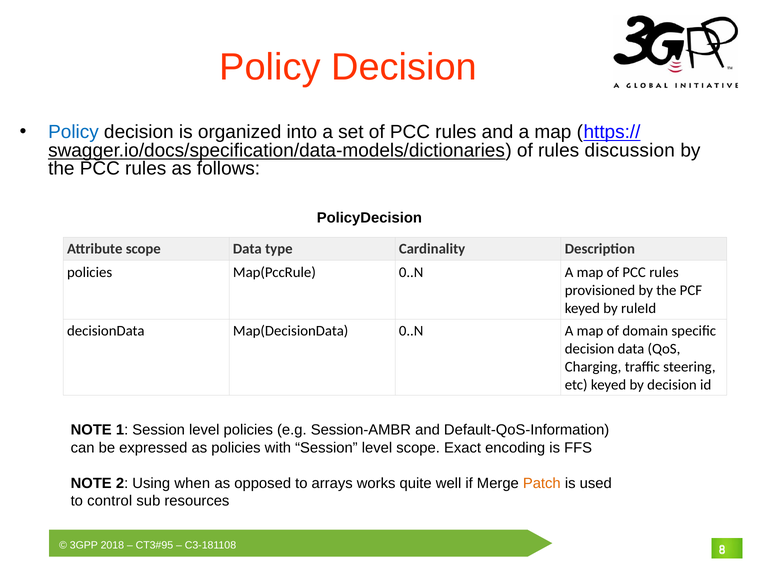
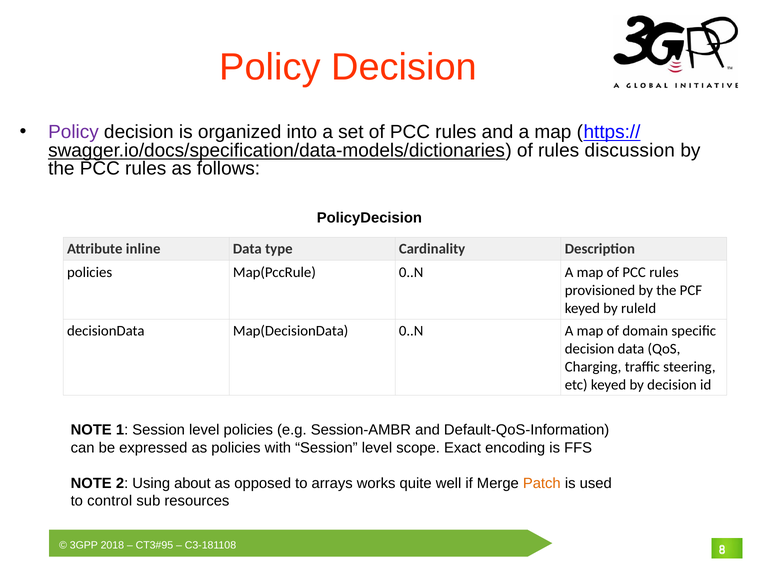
Policy colour: blue -> purple (73, 132)
Attribute scope: scope -> inline (143, 249)
when: when -> about (192, 483)
